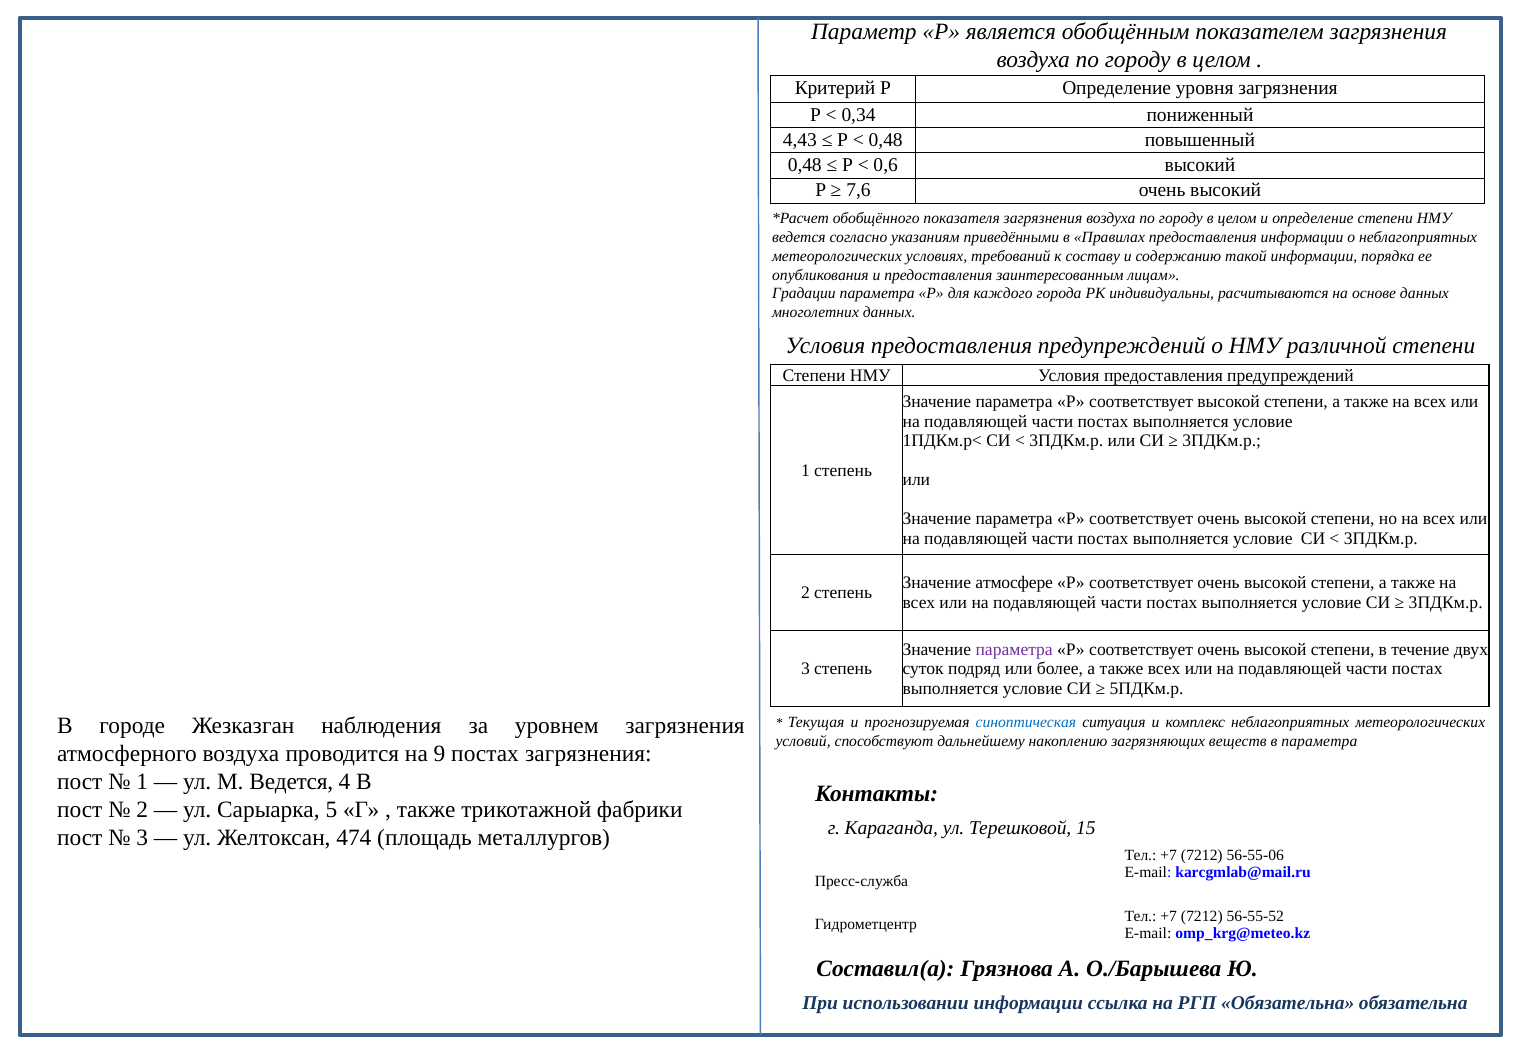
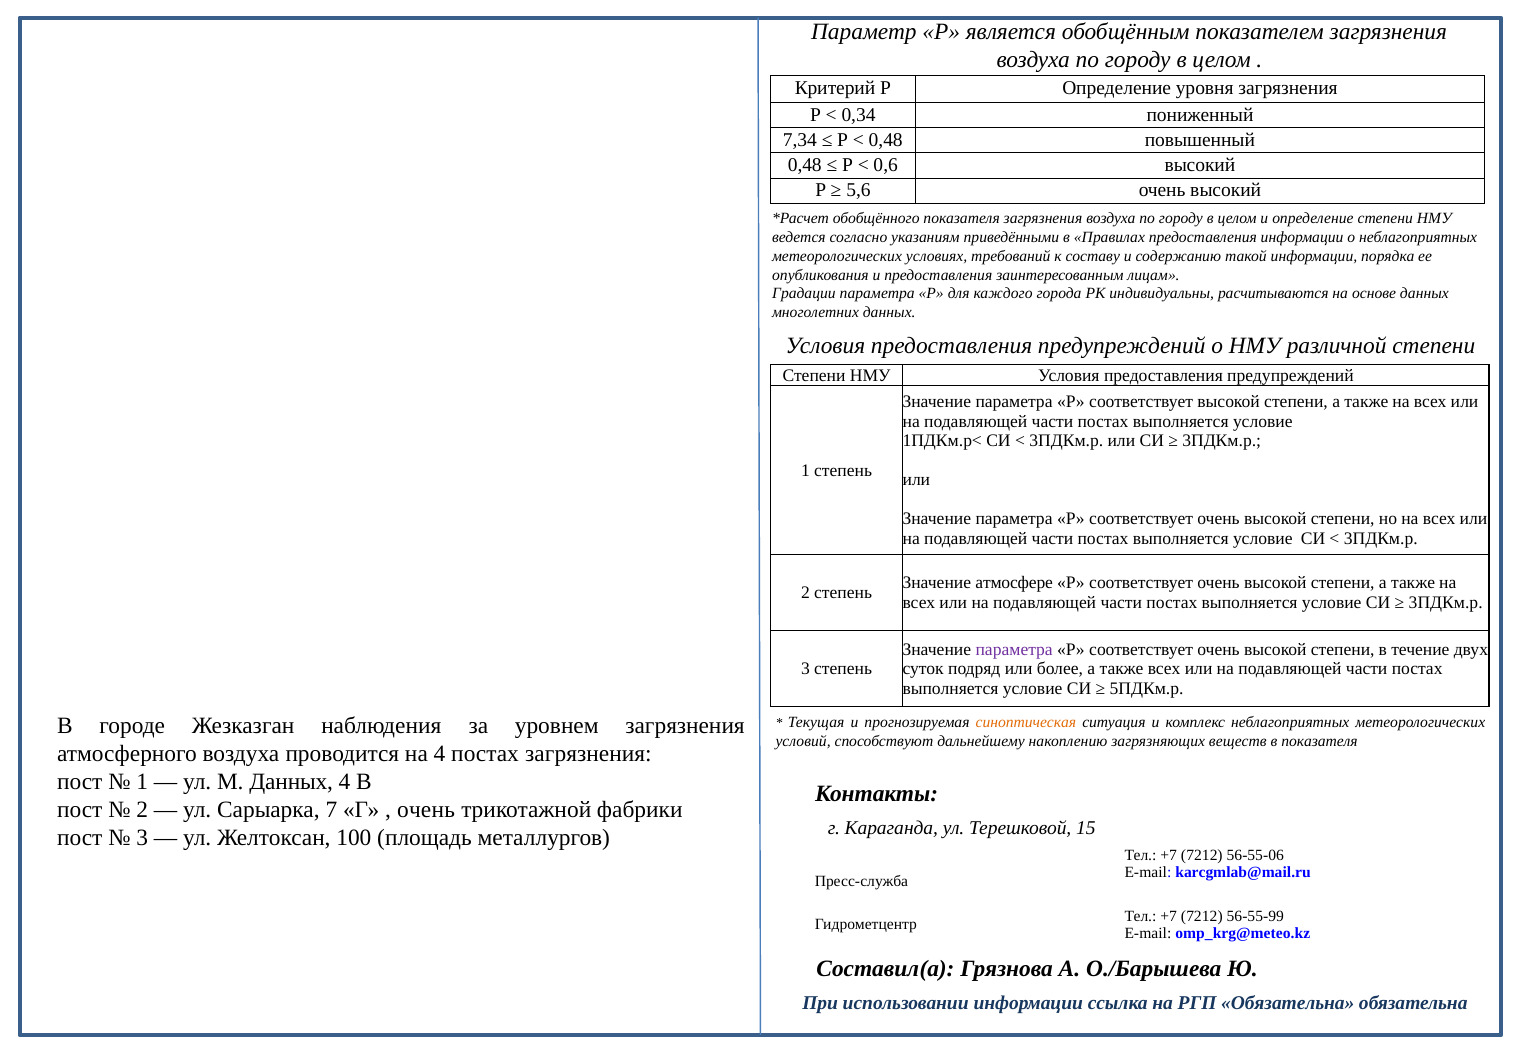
4,43: 4,43 -> 7,34 (800, 140)
7,6: 7,6 -> 5,6 (859, 190)
синоптическая colour: blue -> orange (1026, 723)
в параметра: параметра -> показателя (1319, 741)
на 9: 9 -> 4 (439, 754)
М Ведется: Ведется -> Данных (291, 782)
5: 5 -> 7 (331, 810)
также: также -> очень (426, 810)
474: 474 -> 100 (354, 838)
56-55-52: 56-55-52 -> 56-55-99 (1255, 916)
